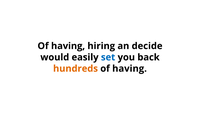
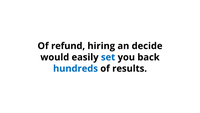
having: having -> refund (68, 46)
hundreds colour: orange -> blue (75, 68)
having: having -> results (130, 68)
